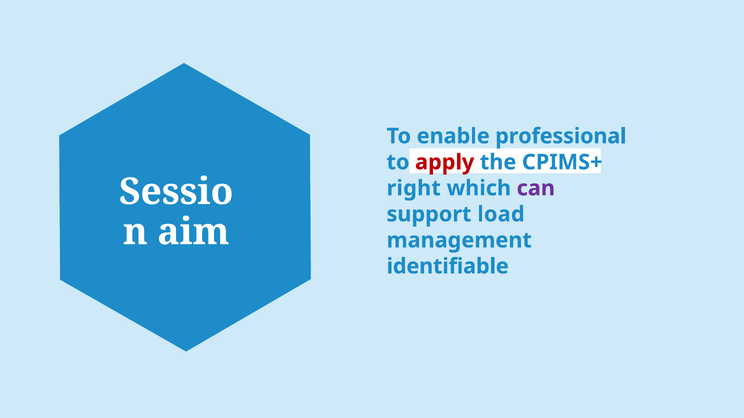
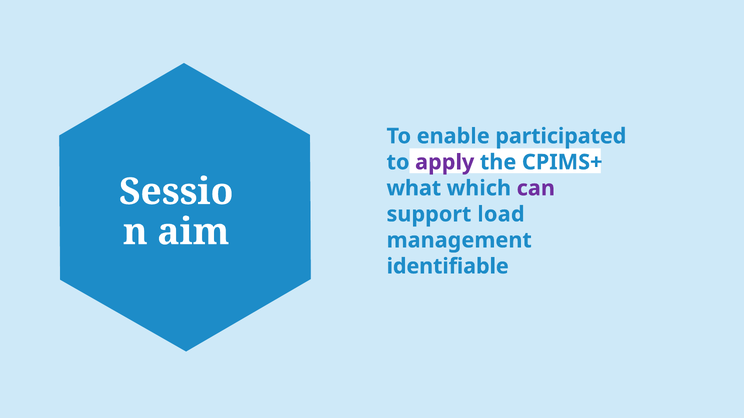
professional: professional -> participated (561, 136)
apply colour: red -> purple (445, 162)
right: right -> what (414, 188)
